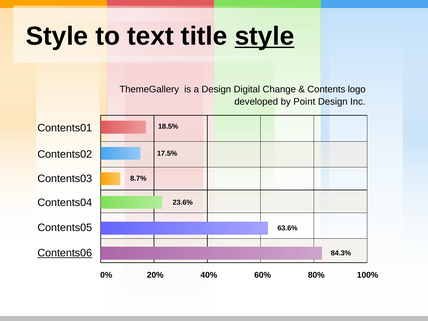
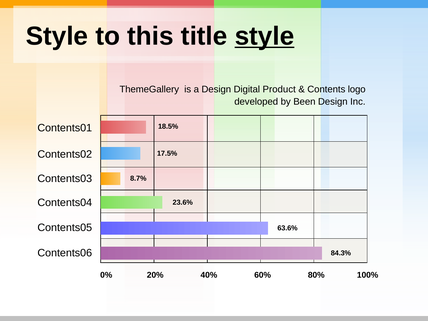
text: text -> this (151, 36)
Change: Change -> Product (279, 89)
Point: Point -> Been (304, 102)
Contents06 underline: present -> none (65, 253)
